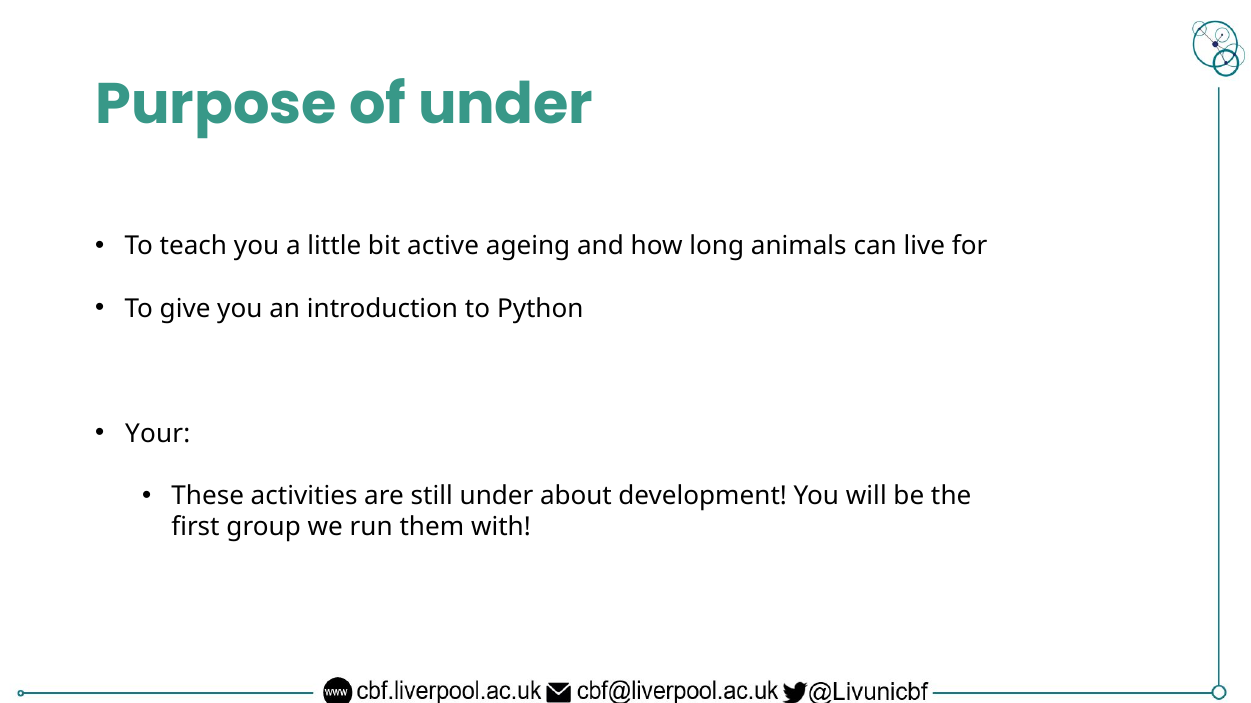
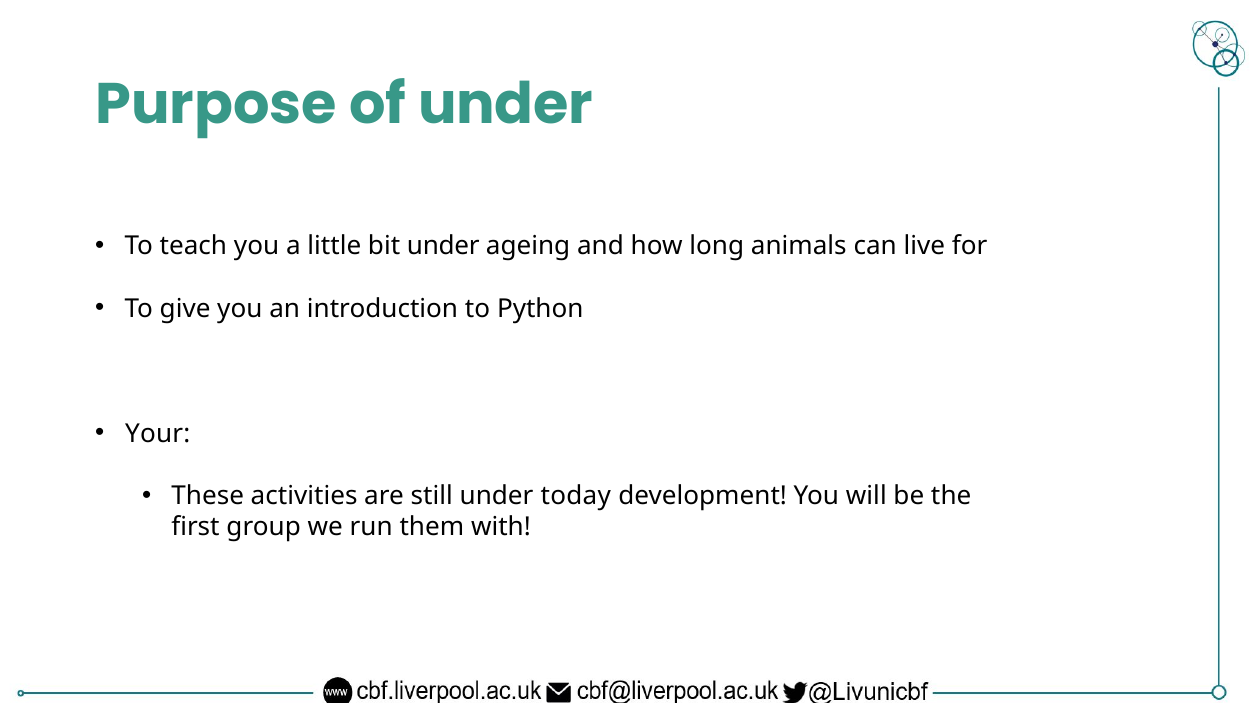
bit active: active -> under (443, 246)
about: about -> today (576, 497)
